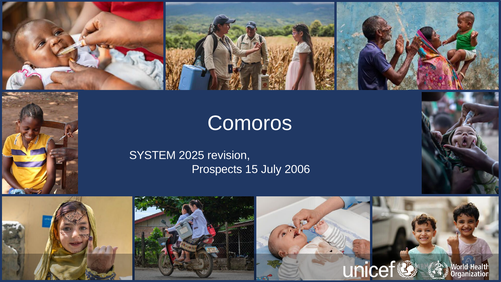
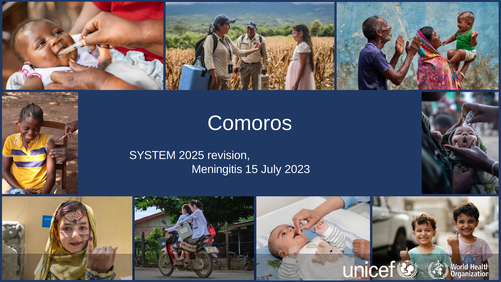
Prospects: Prospects -> Meningitis (217, 169)
2006: 2006 -> 2023 (297, 169)
